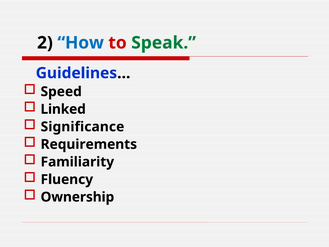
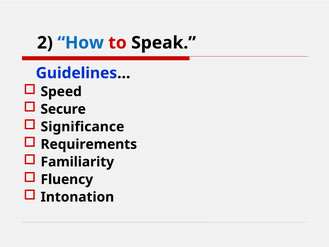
Speak colour: green -> black (164, 43)
Linked: Linked -> Secure (63, 109)
Ownership: Ownership -> Intonation (77, 197)
